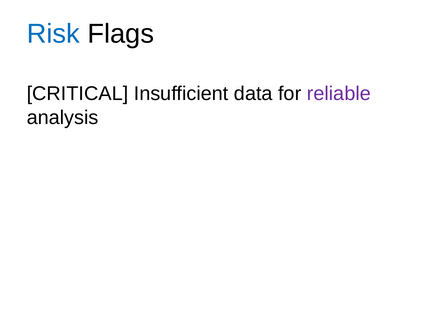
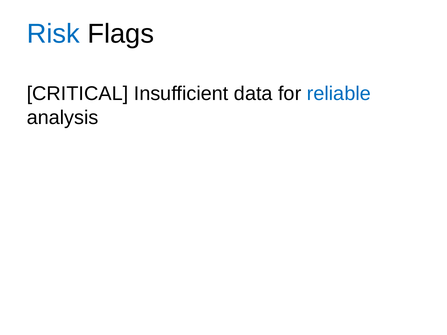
reliable colour: purple -> blue (339, 94)
